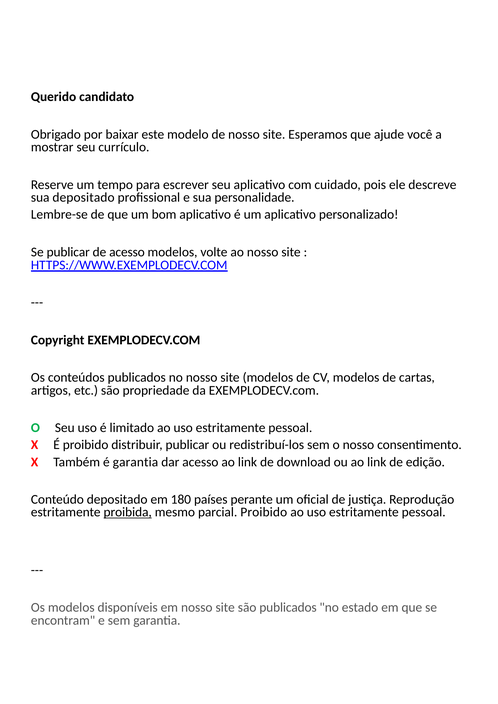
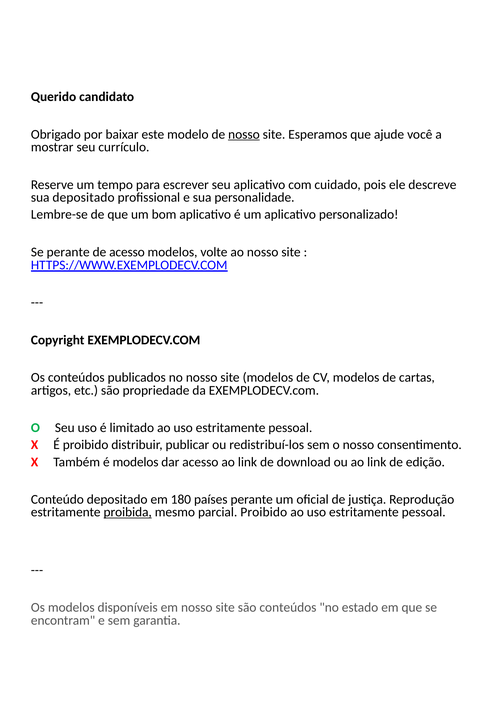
nosso underline: none -> present (244, 134)
Se publicar: publicar -> perante (68, 252)
é garantia: garantia -> modelos (136, 462)
são publicados: publicados -> conteúdos (288, 607)
